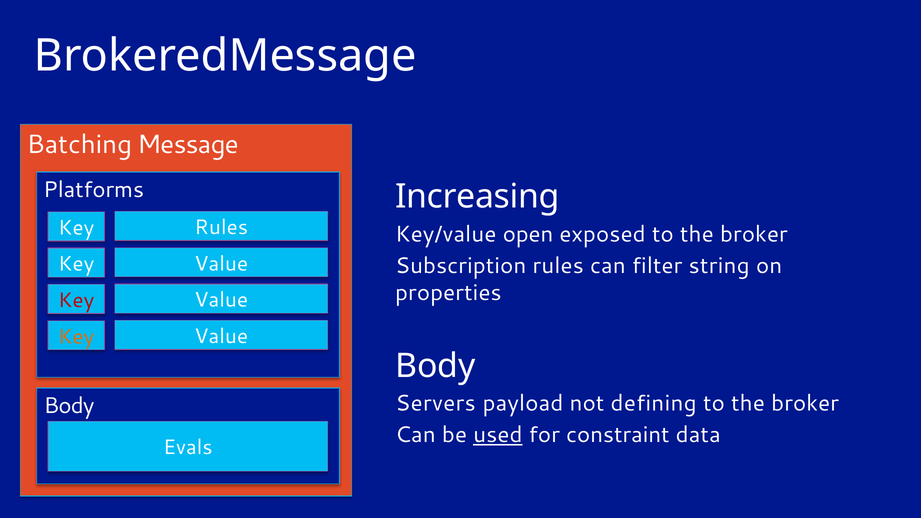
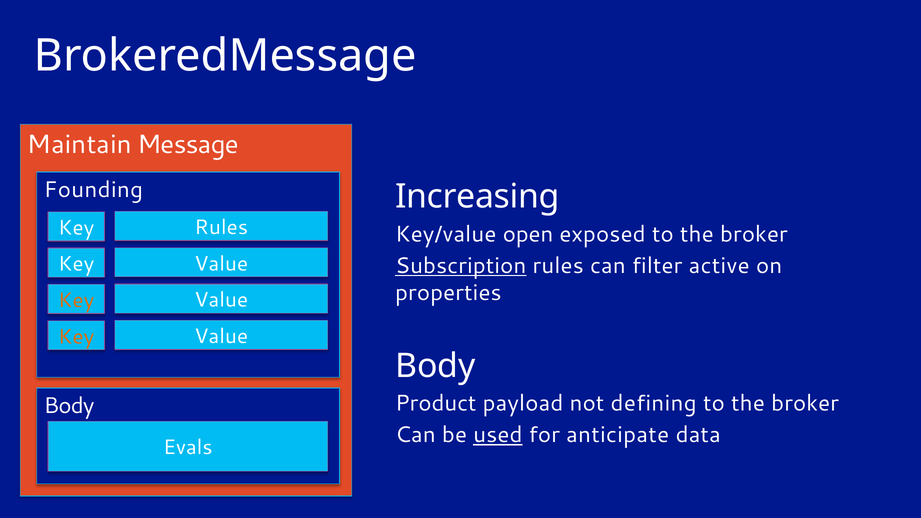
Batching: Batching -> Maintain (79, 145)
Platforms: Platforms -> Founding (93, 190)
Subscription underline: none -> present (461, 266)
string: string -> active (719, 266)
Key colour: red -> orange (76, 300)
Servers: Servers -> Product (436, 403)
constraint: constraint -> anticipate (618, 435)
